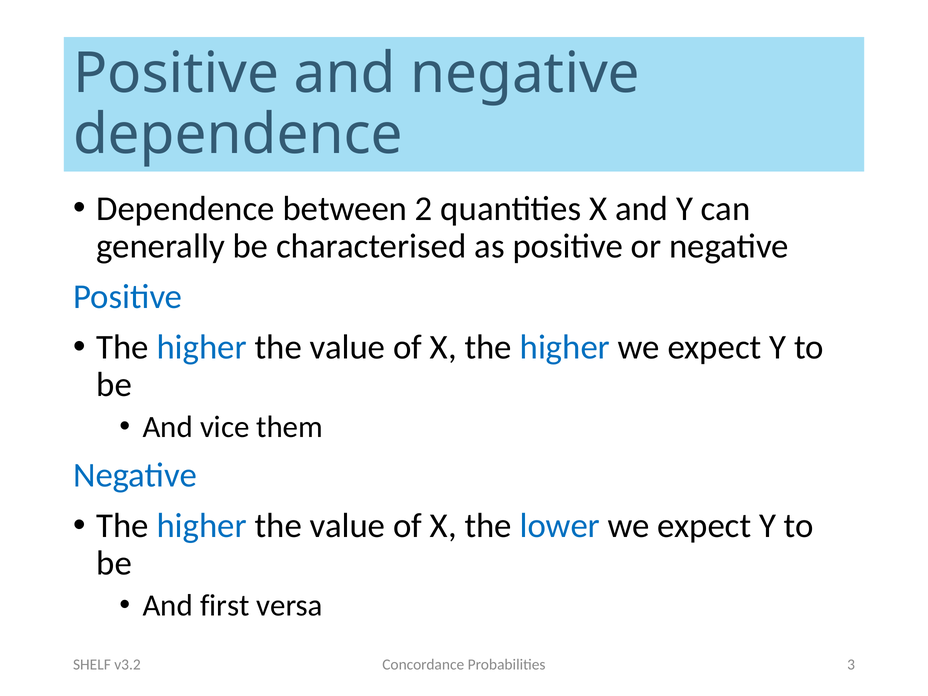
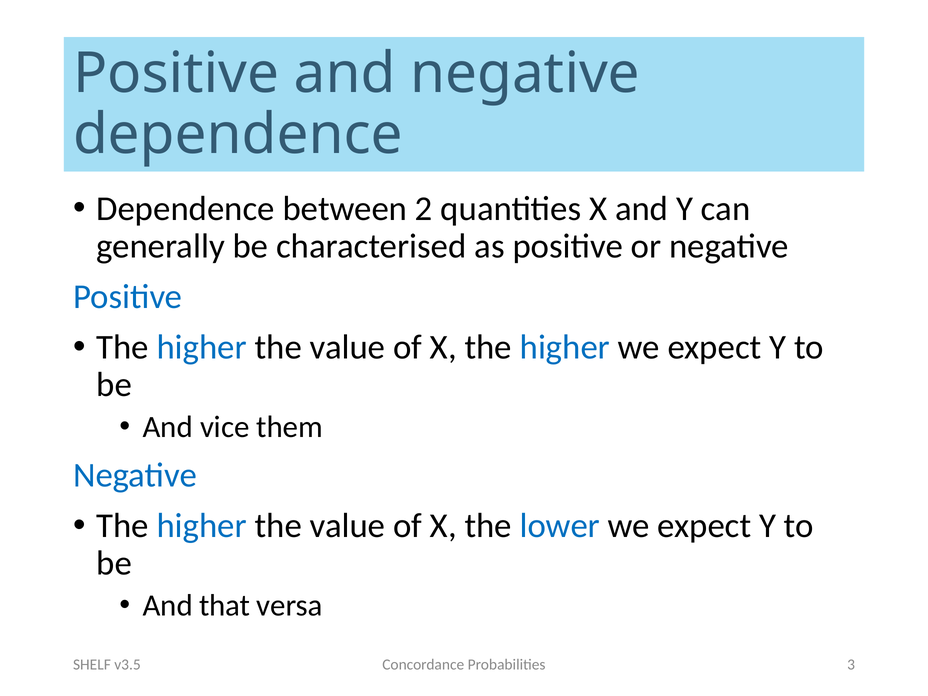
first: first -> that (225, 605)
v3.2: v3.2 -> v3.5 (128, 665)
